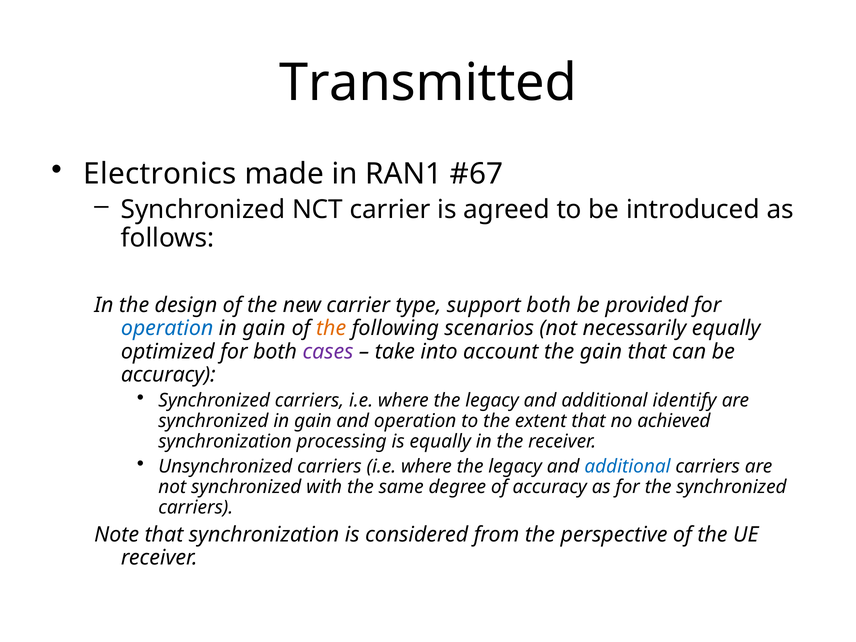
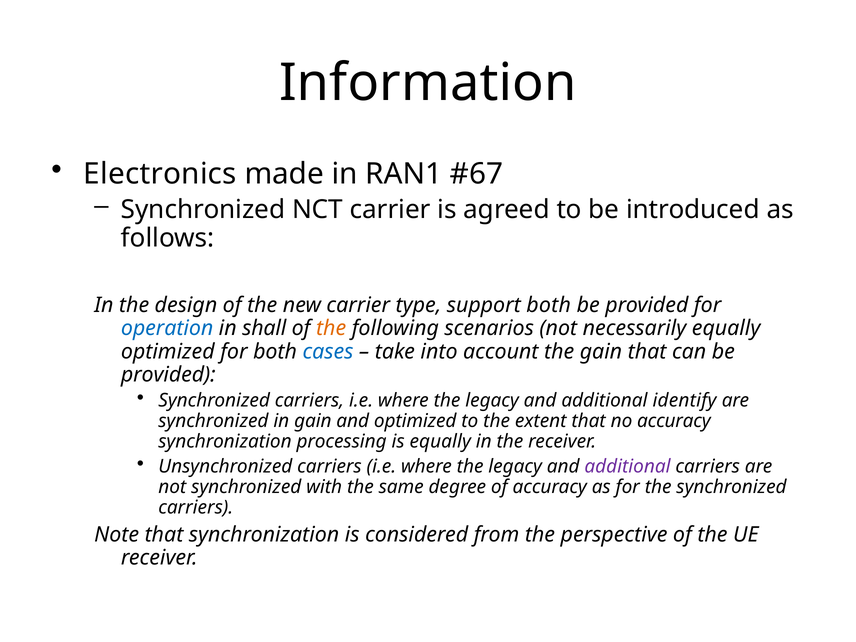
Transmitted: Transmitted -> Information (428, 83)
gain: gain -> shall (264, 328)
cases colour: purple -> blue (328, 351)
accuracy: accuracy -> provided (168, 375)
and operation: operation -> optimized (415, 421)
no achieved: achieved -> accuracy (674, 421)
additional colour: blue -> purple (627, 467)
